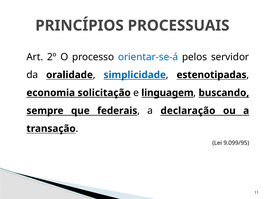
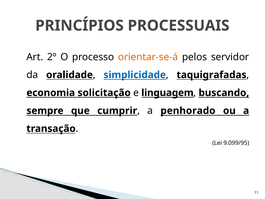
orientar-se-á colour: blue -> orange (148, 57)
estenotipadas: estenotipadas -> taquigrafadas (212, 75)
federais: federais -> cumprir (117, 111)
declaração: declaração -> penhorado (188, 111)
